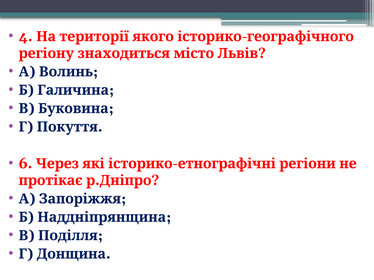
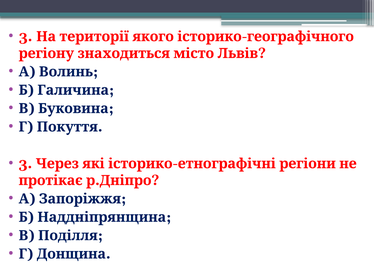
4: 4 -> 3 (26, 37)
6: 6 -> 3 (25, 164)
